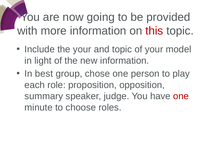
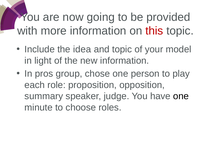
the your: your -> idea (82, 49)
best: best -> pros (44, 74)
one colour: red -> black (181, 96)
